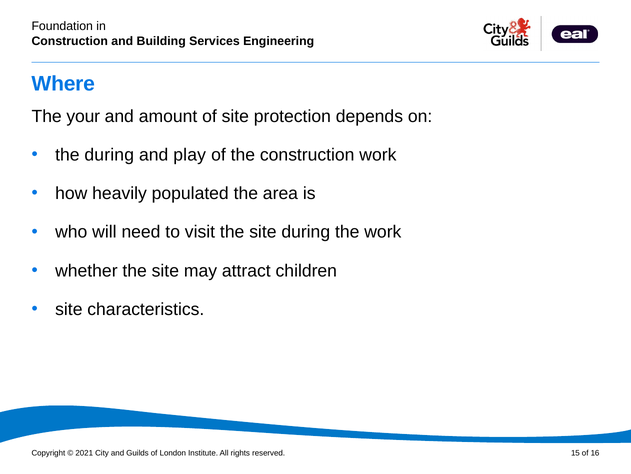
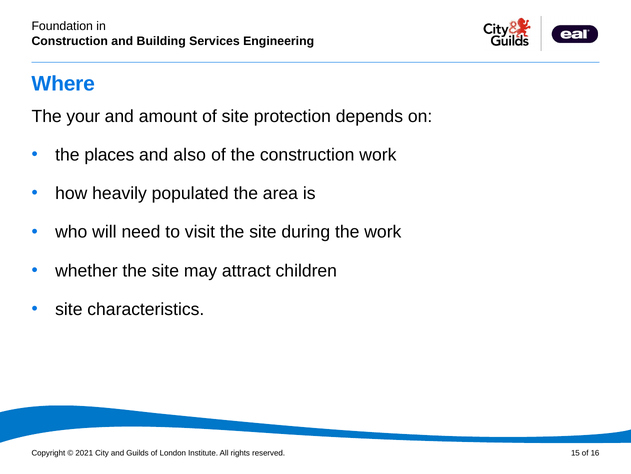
the during: during -> places (109, 155)
play: play -> also (190, 155)
